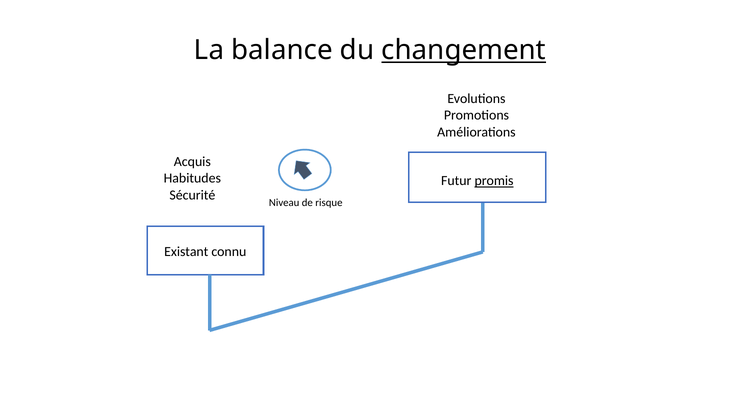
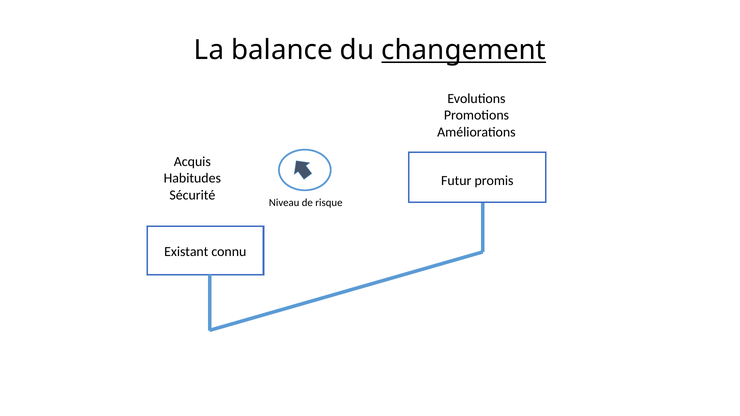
promis underline: present -> none (494, 181)
